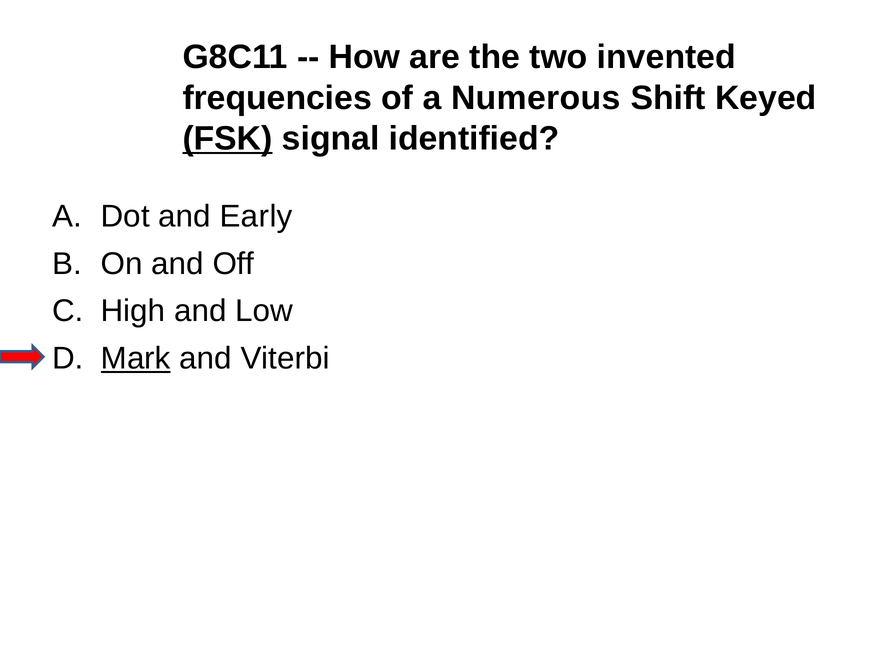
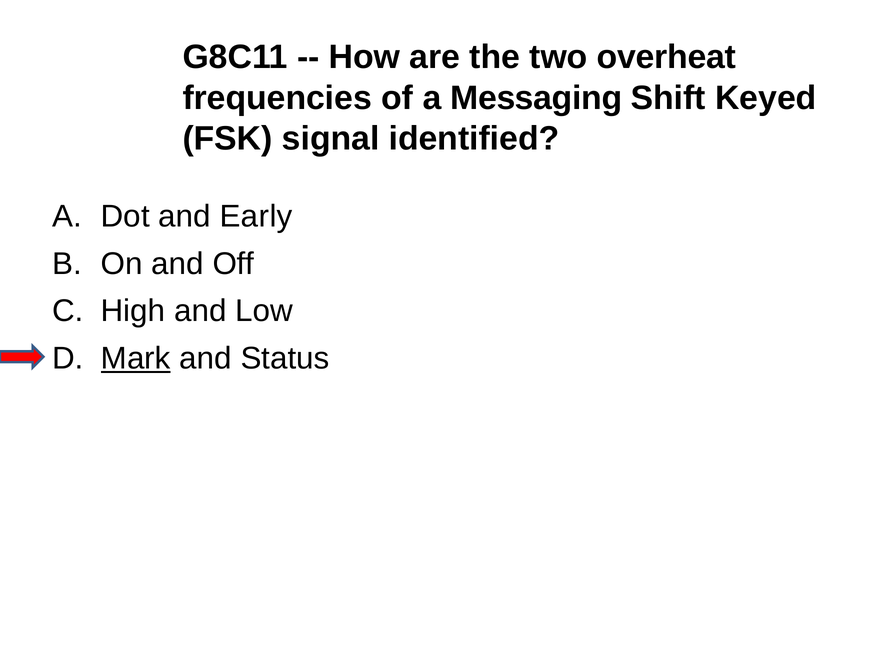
invented: invented -> overheat (667, 57)
Numerous: Numerous -> Messaging (536, 98)
FSK underline: present -> none (228, 139)
Viterbi: Viterbi -> Status (285, 359)
